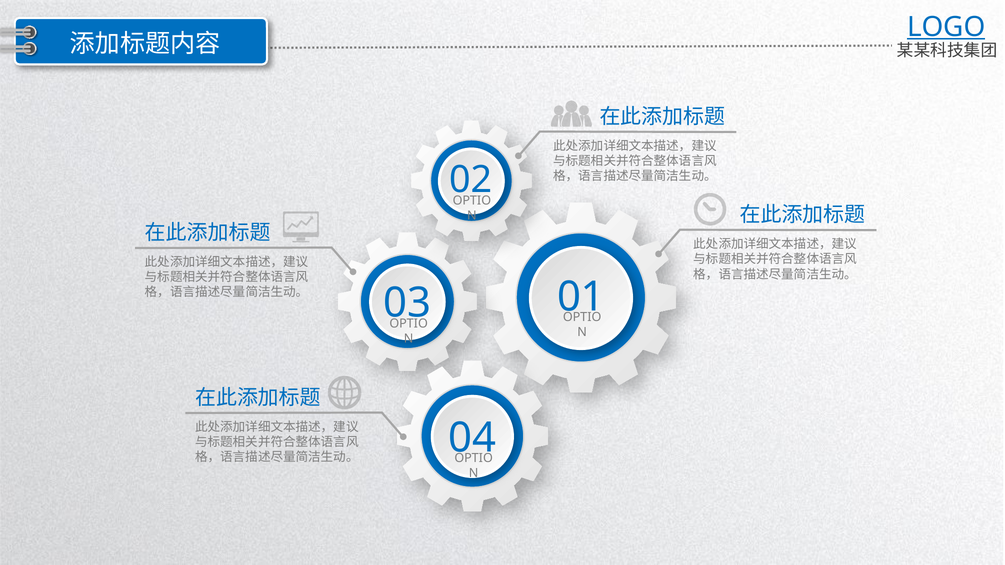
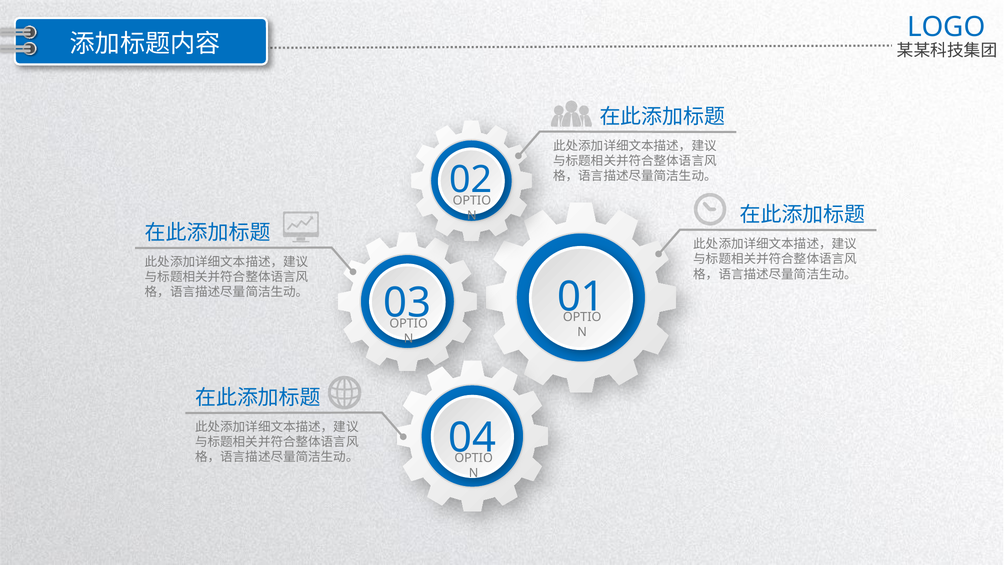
LOGO underline: present -> none (946, 27)
